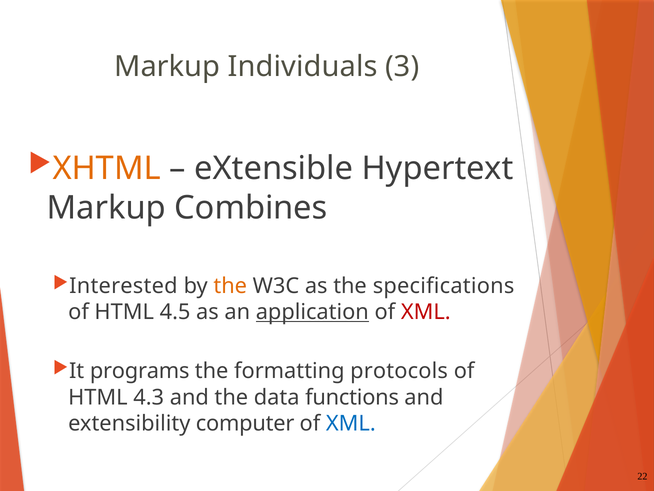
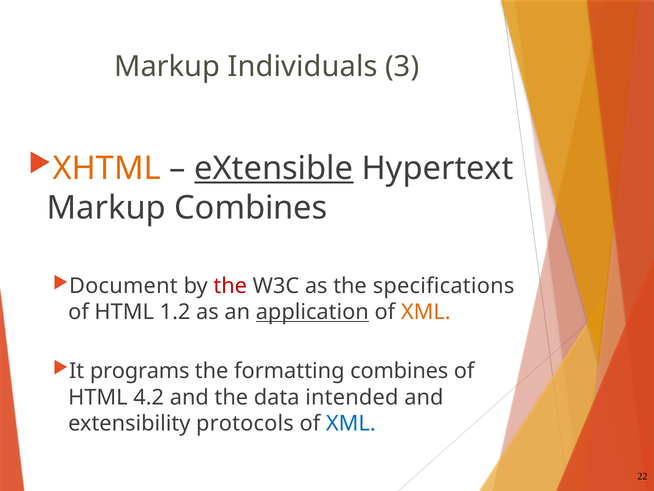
eXtensible underline: none -> present (274, 168)
Interested: Interested -> Document (123, 286)
the colour: orange -> red (230, 286)
4.5: 4.5 -> 1.2 (175, 312)
XML colour: red -> orange (426, 312)
formatting protocols: protocols -> combines (399, 371)
4.3: 4.3 -> 4.2 (149, 397)
functions: functions -> intended (352, 397)
computer: computer -> protocols (245, 423)
